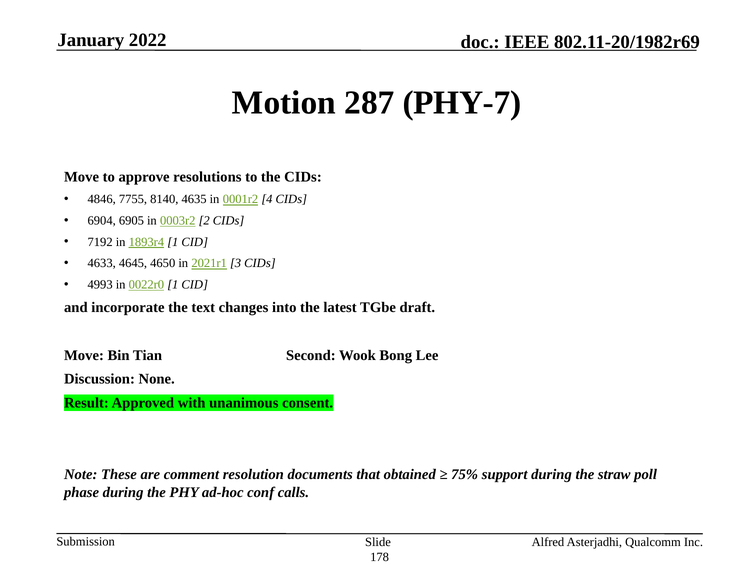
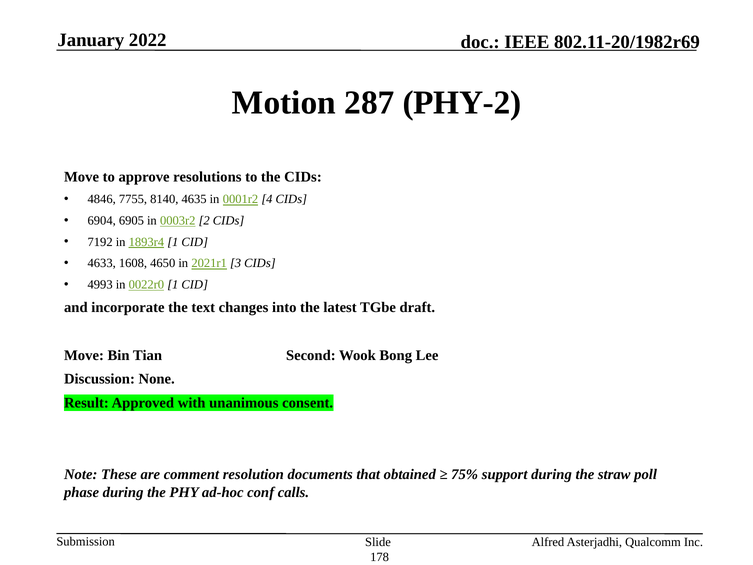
PHY-7: PHY-7 -> PHY-2 (462, 103)
4645: 4645 -> 1608 (133, 263)
